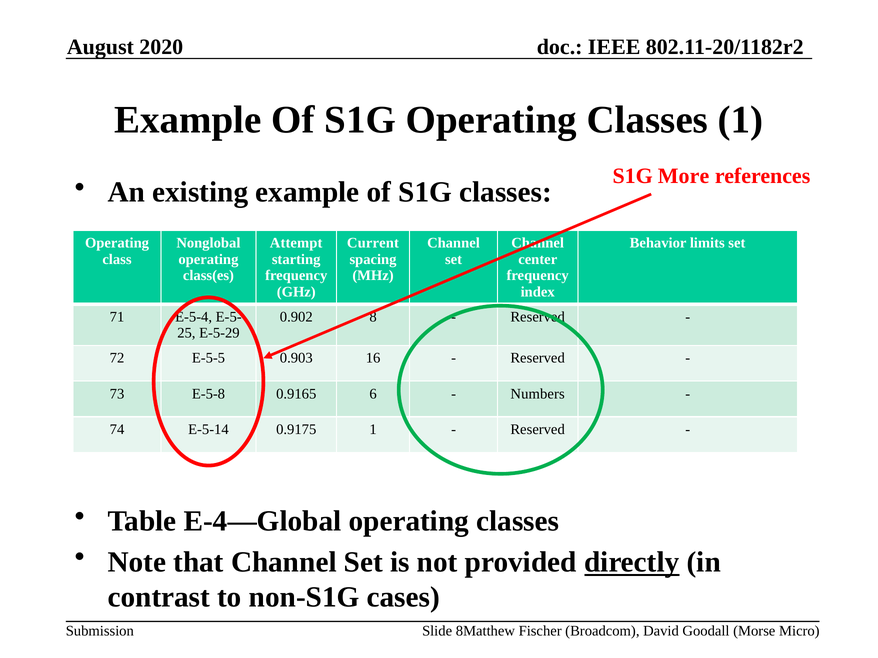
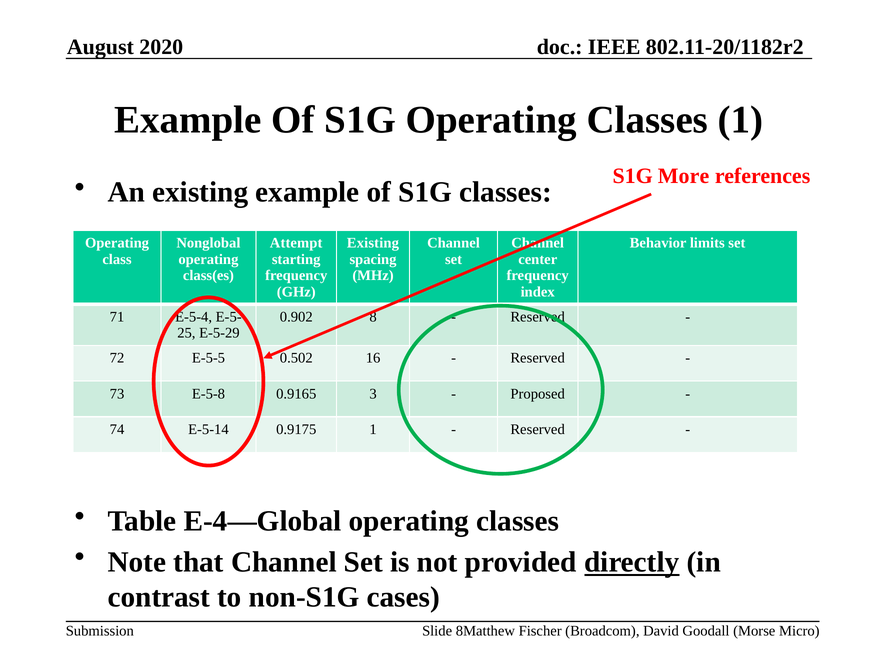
Current: Current -> Existing (373, 243)
0.903: 0.903 -> 0.502 (296, 358)
6: 6 -> 3 (373, 394)
Numbers: Numbers -> Proposed (538, 394)
